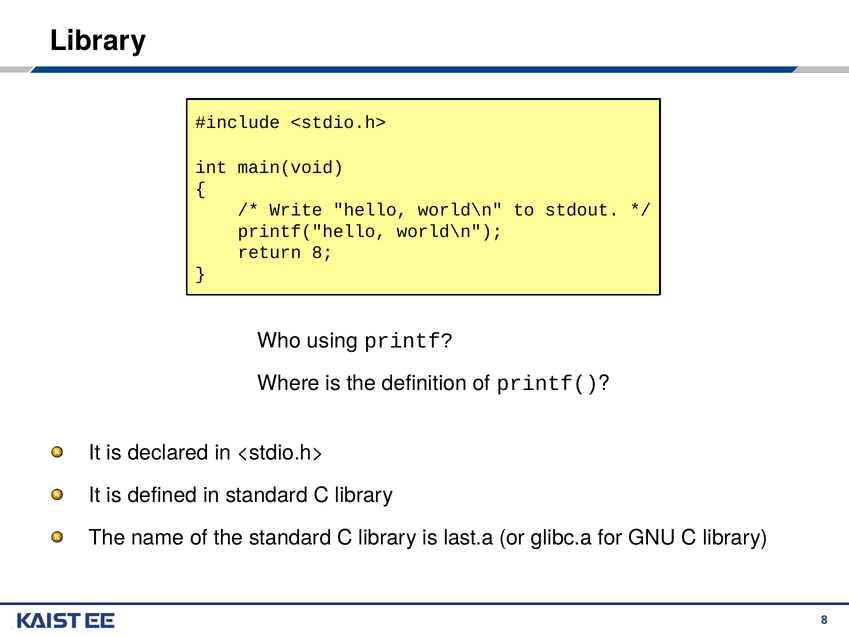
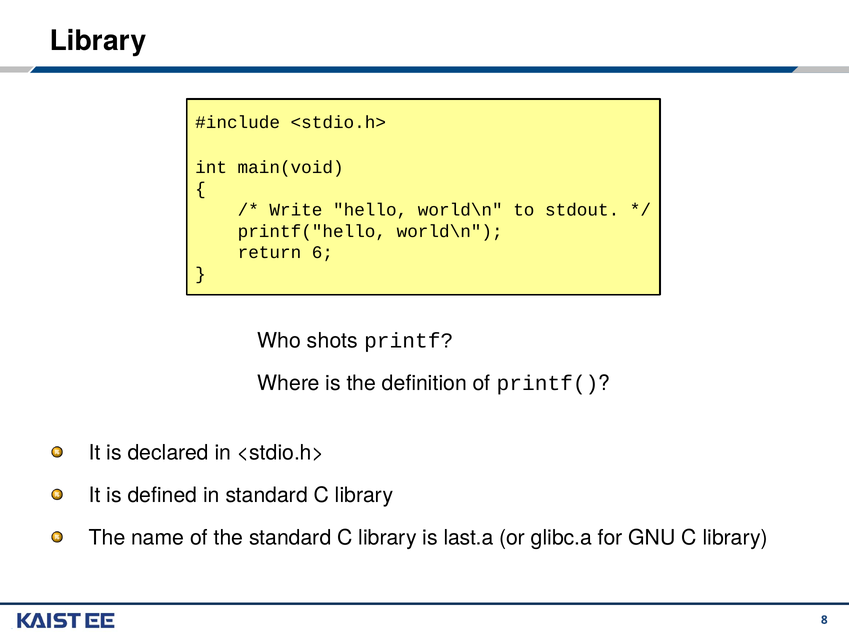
return 8: 8 -> 6 (322, 252)
using: using -> shots (332, 341)
